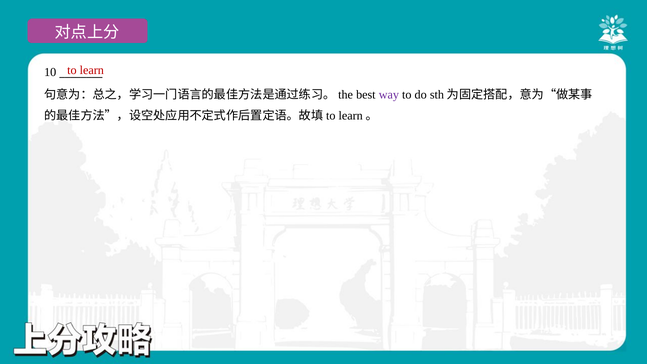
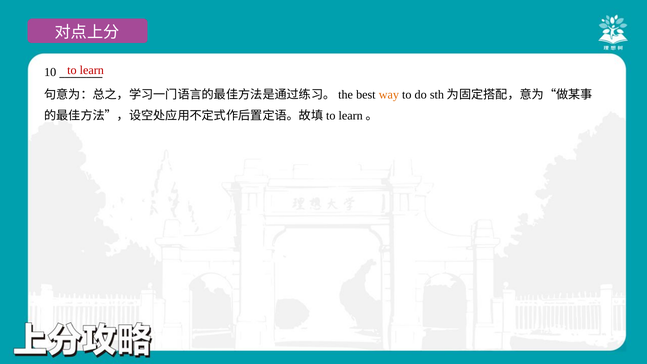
way colour: purple -> orange (389, 95)
